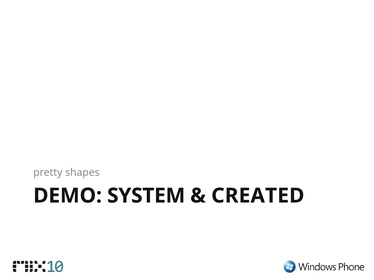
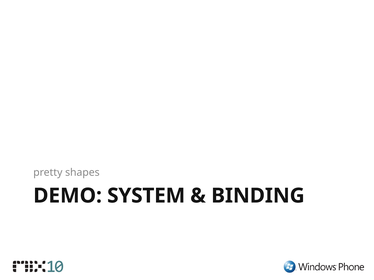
CREATED: CREATED -> BINDING (258, 196)
